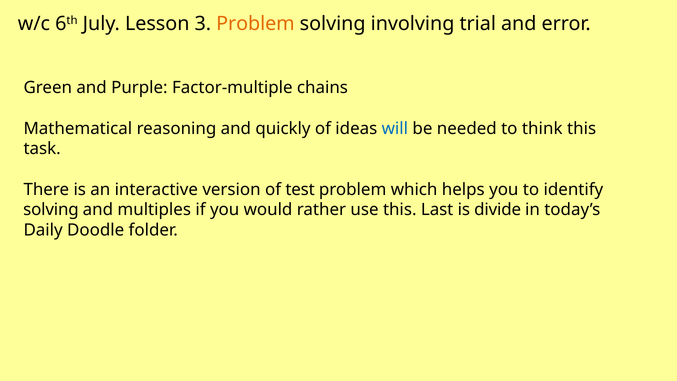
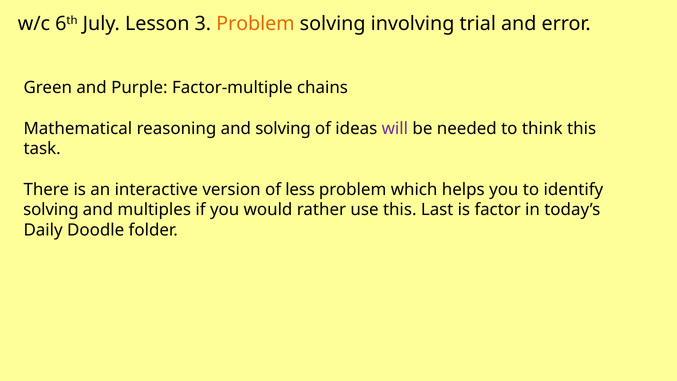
and quickly: quickly -> solving (283, 128)
will colour: blue -> purple (395, 128)
test: test -> less (300, 189)
divide: divide -> factor (498, 210)
